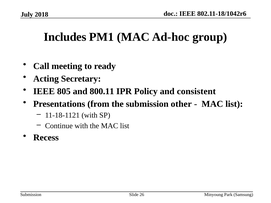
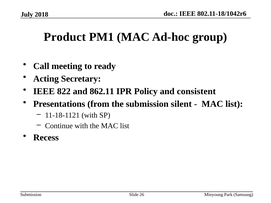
Includes: Includes -> Product (65, 37)
805: 805 -> 822 (64, 91)
800.11: 800.11 -> 862.11 (102, 91)
other: other -> silent (181, 104)
